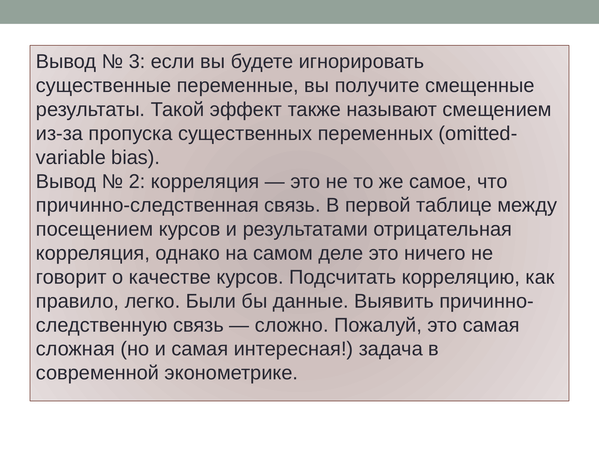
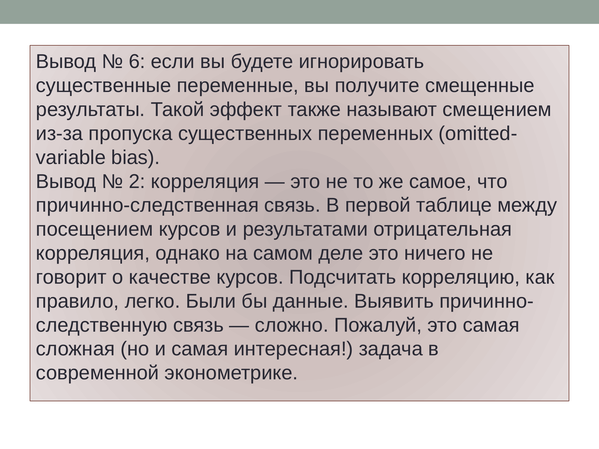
3: 3 -> 6 (137, 62)
